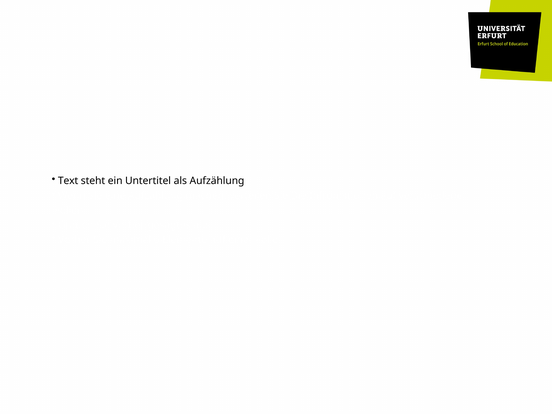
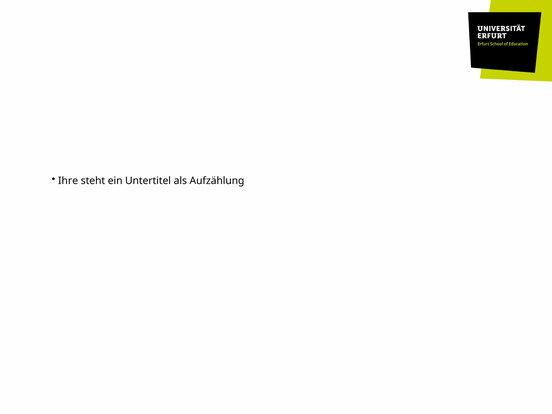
Text: Text -> Ihre (68, 181)
